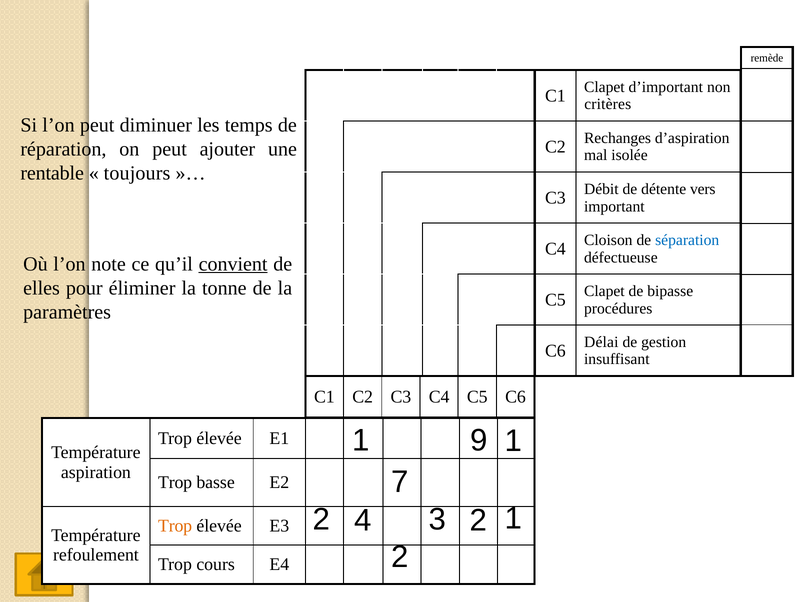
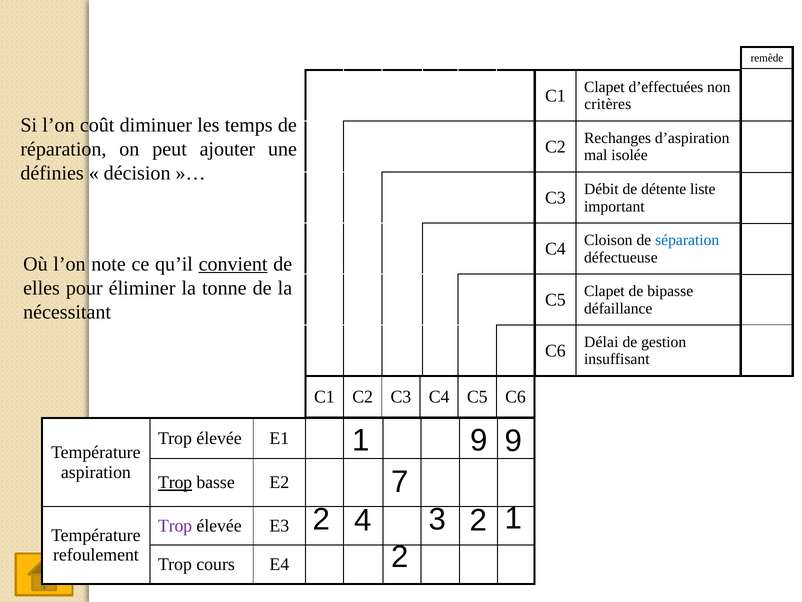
d’important: d’important -> d’effectuées (666, 87)
l’on peut: peut -> coût (97, 125)
rentable: rentable -> définies (52, 173)
toujours: toujours -> décision (137, 173)
vers: vers -> liste (703, 189)
procédures: procédures -> défaillance (618, 308)
paramètres: paramètres -> nécessitant (67, 312)
9 1: 1 -> 9 (514, 440)
Trop underline: none -> present (175, 482)
Trop colour: orange -> purple (175, 525)
